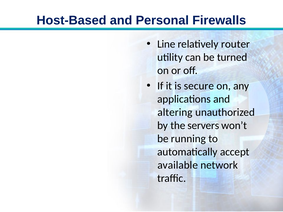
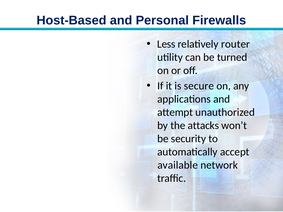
Line: Line -> Less (166, 44)
altering: altering -> attempt (175, 112)
servers: servers -> attacks (203, 126)
running: running -> security (188, 139)
